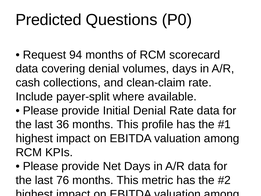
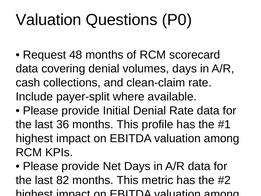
Predicted: Predicted -> Valuation (48, 20)
94: 94 -> 48 (76, 55)
76: 76 -> 82 (63, 180)
